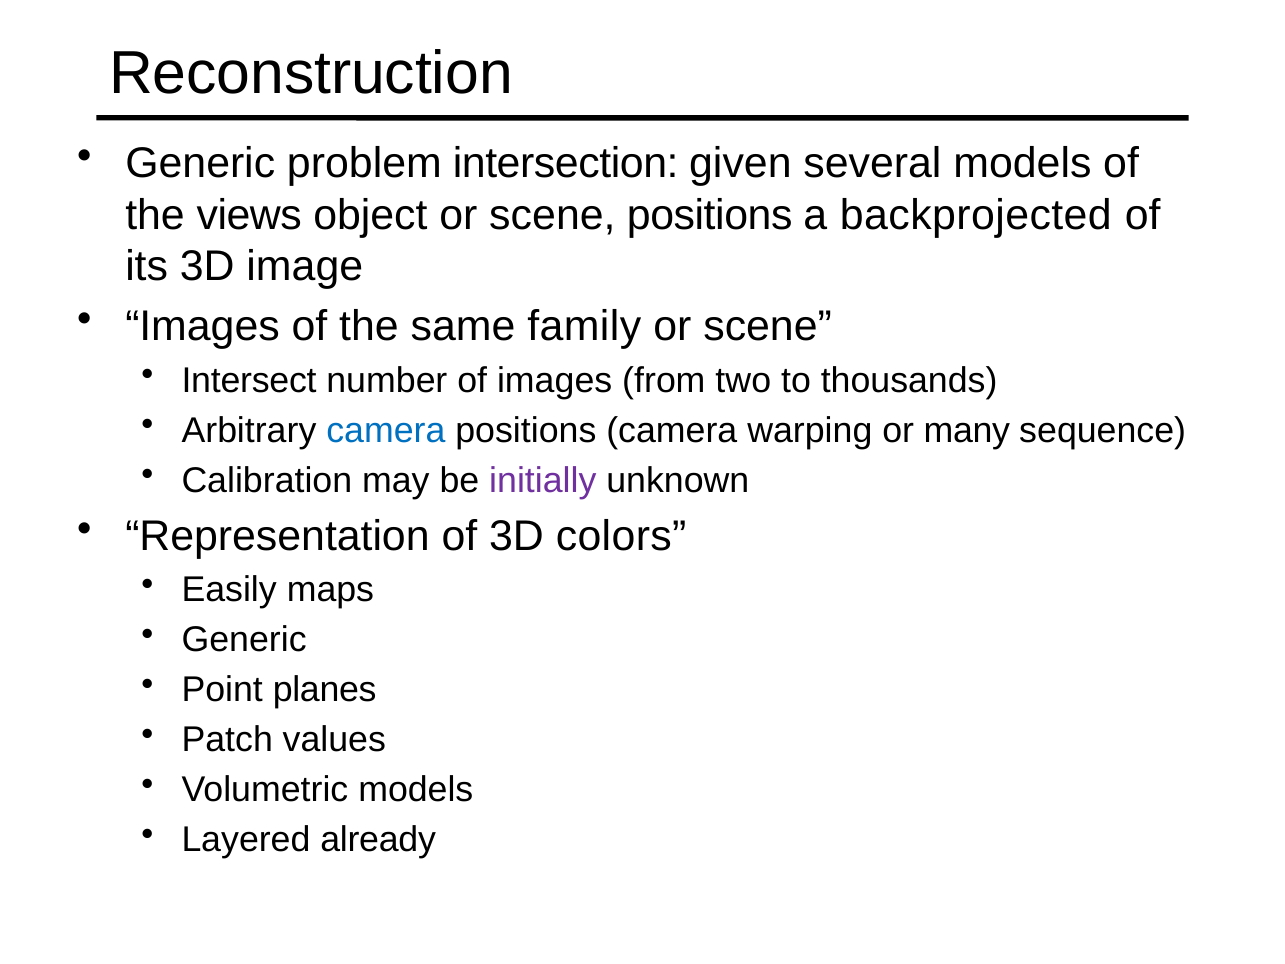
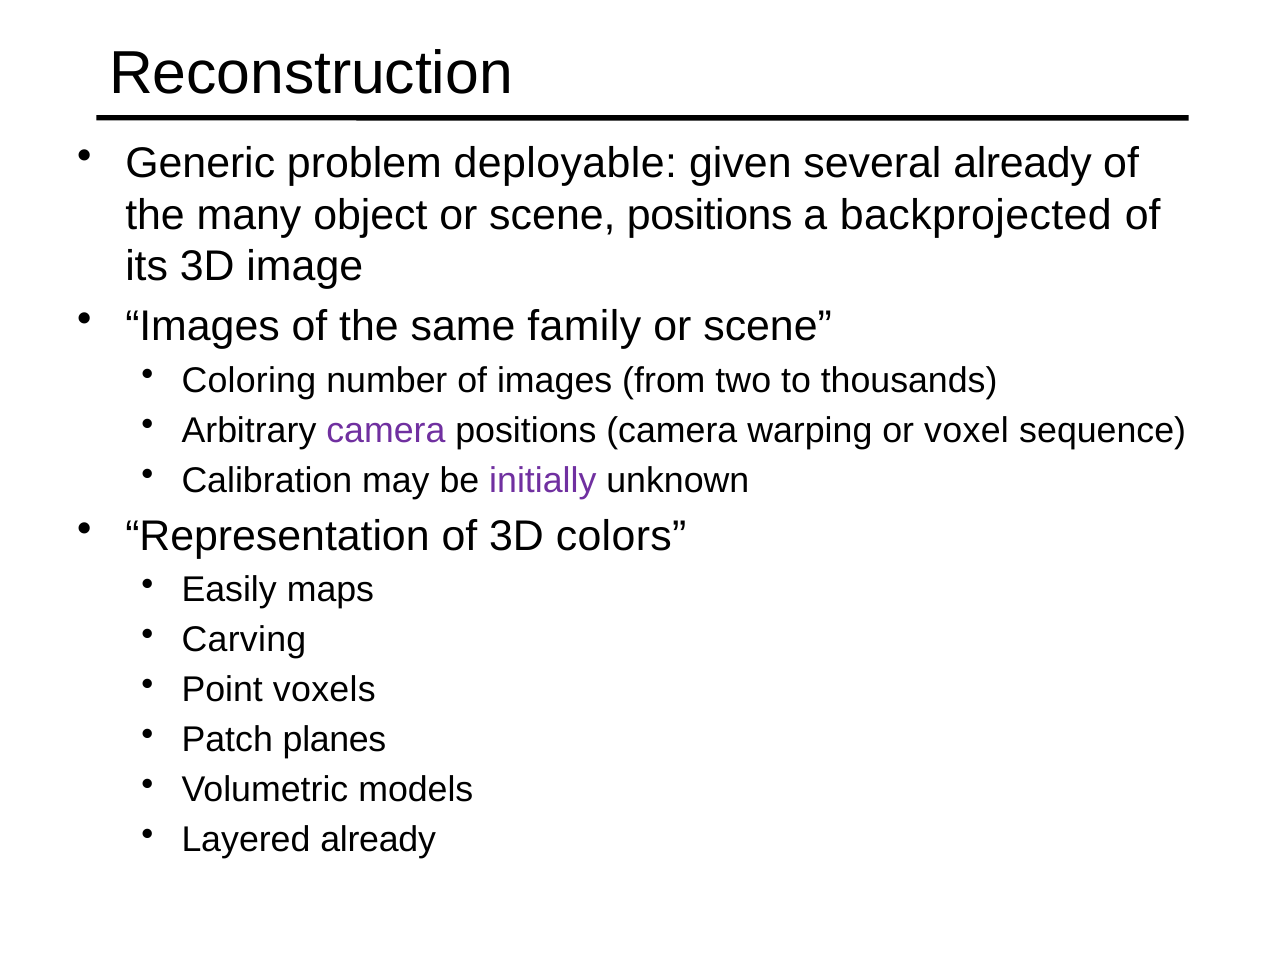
intersection: intersection -> deployable (565, 164)
several models: models -> already (1023, 164)
views: views -> many (249, 215)
Intersect: Intersect -> Coloring (249, 380)
camera colour: blue -> purple (386, 430)
many: many -> voxel (967, 430)
Generic: Generic -> Carving (244, 640)
planes: planes -> voxels (324, 690)
values: values -> planes (335, 740)
